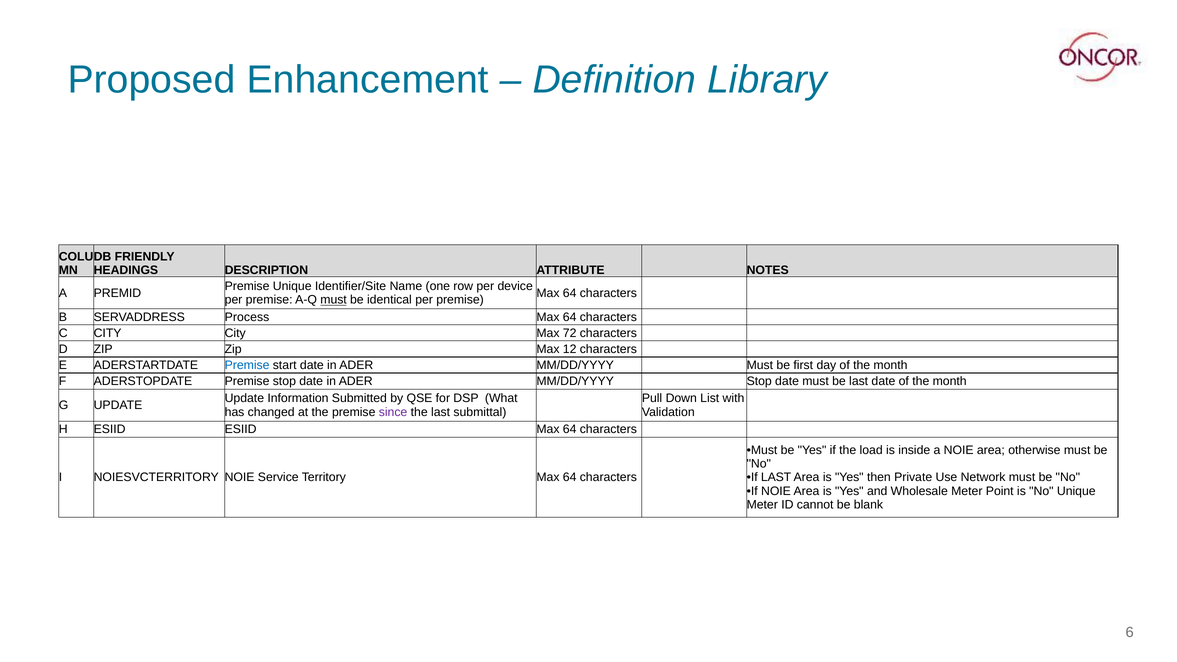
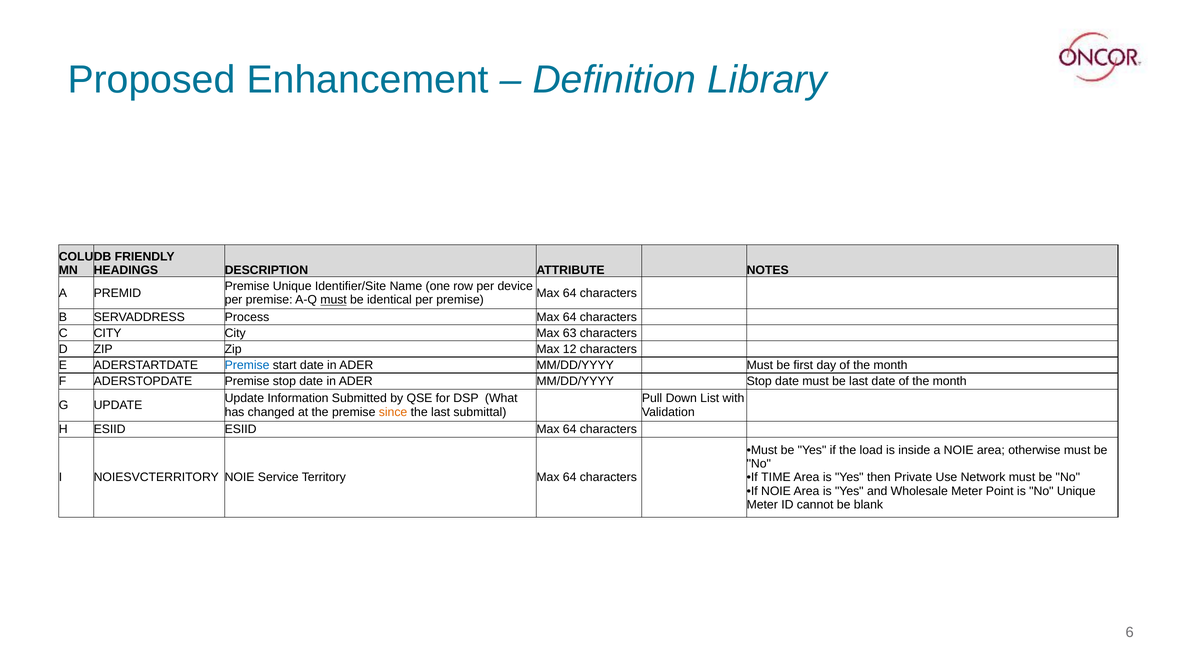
72: 72 -> 63 (570, 333)
since colour: purple -> orange (393, 412)
If LAST: LAST -> TIME (776, 477)
